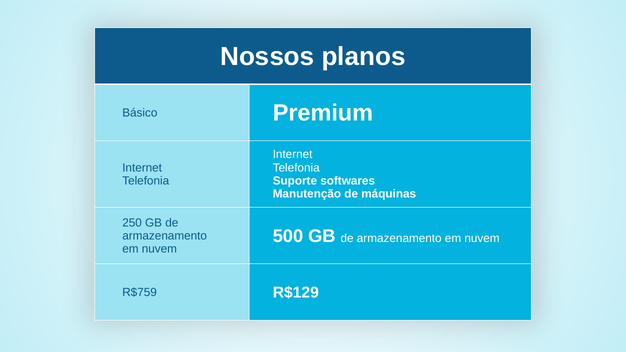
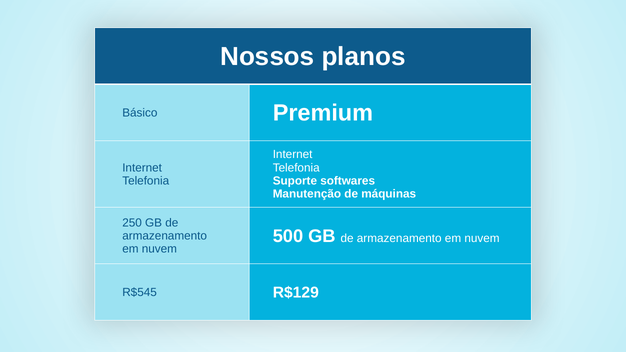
R$759: R$759 -> R$545 (140, 292)
